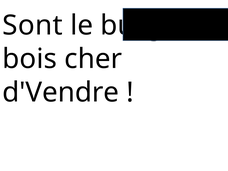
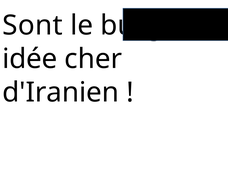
bois: bois -> idée (30, 59)
d'Vendre: d'Vendre -> d'Iranien (61, 92)
